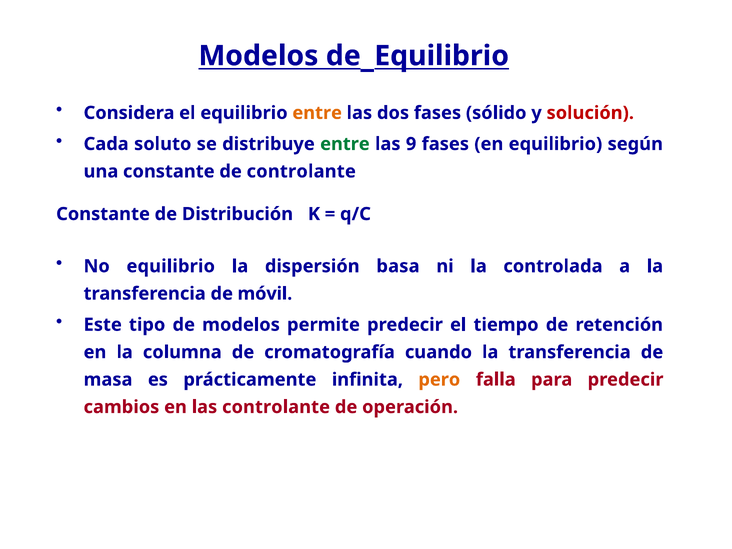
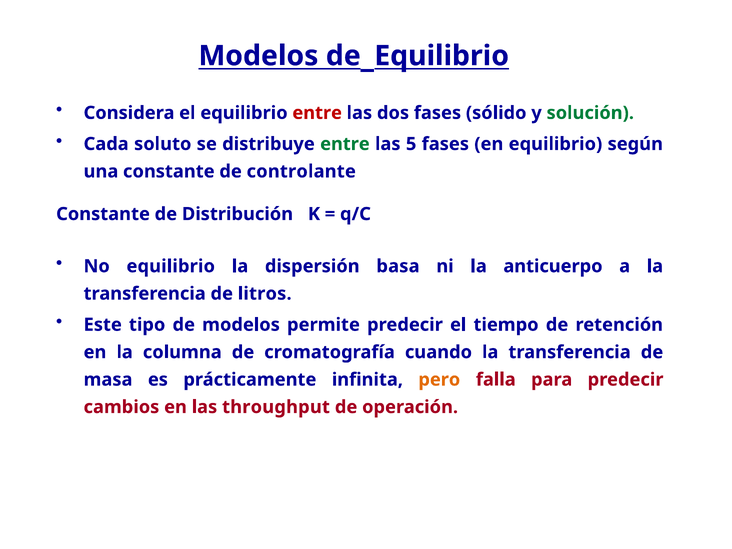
entre colour: orange -> red (317, 113)
solución colour: red -> green (590, 113)
9: 9 -> 5 (411, 144)
controlada: controlada -> anticuerpo (553, 266)
móvil: móvil -> litros (265, 294)
las controlante: controlante -> throughput (276, 407)
